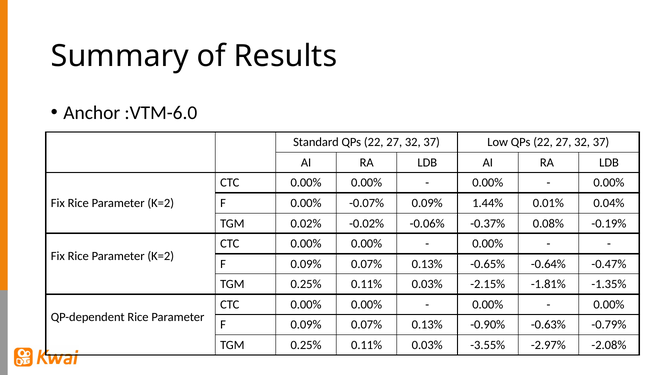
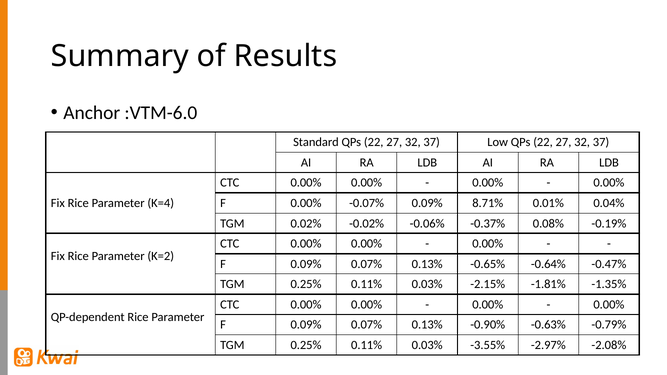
K=2: K=2 -> K=4 (161, 203)
1.44%: 1.44% -> 8.71% (488, 203)
